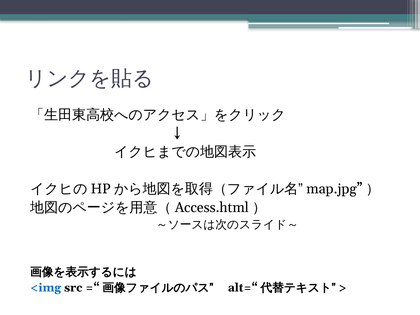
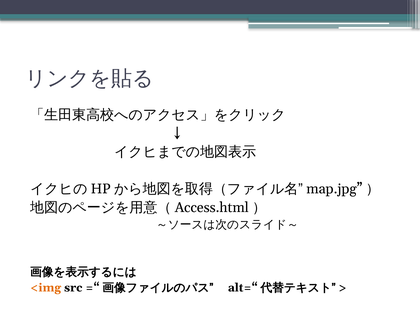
<img colour: blue -> orange (46, 288)
